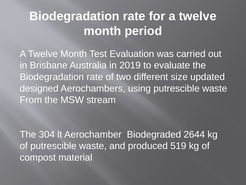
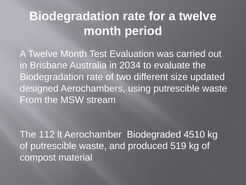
2019: 2019 -> 2034 (130, 65)
304: 304 -> 112 (47, 134)
2644: 2644 -> 4510 (194, 134)
